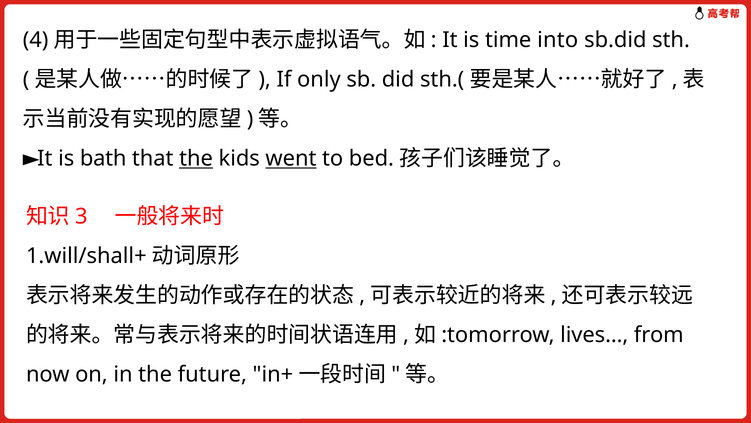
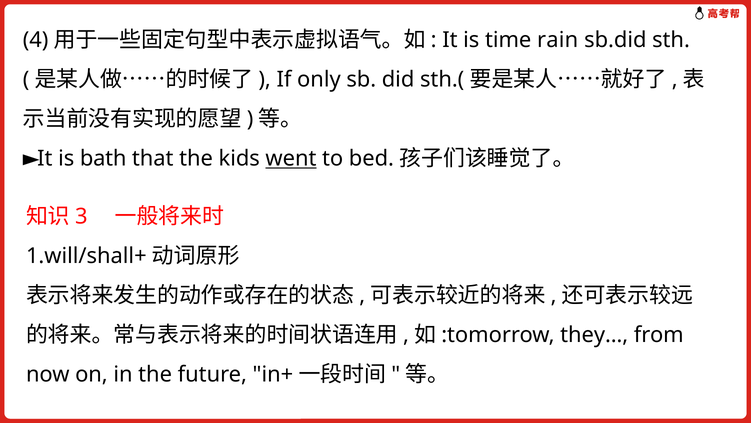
into: into -> rain (558, 40)
the underline: present -> none (196, 158)
lives…: lives… -> they… (594, 335)
